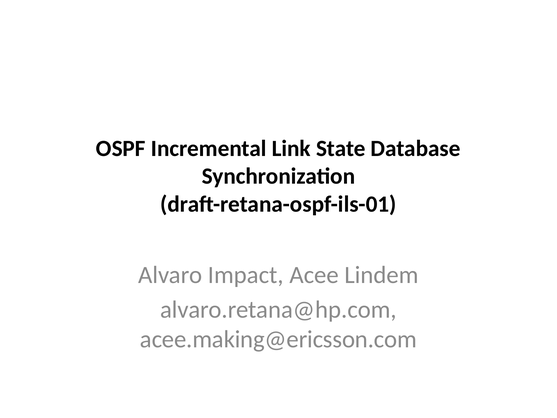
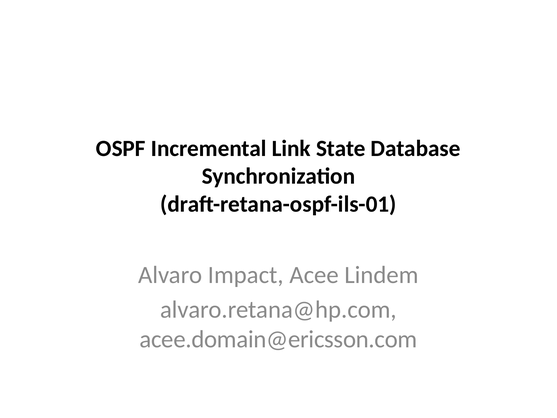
acee.making@ericsson.com: acee.making@ericsson.com -> acee.domain@ericsson.com (278, 339)
